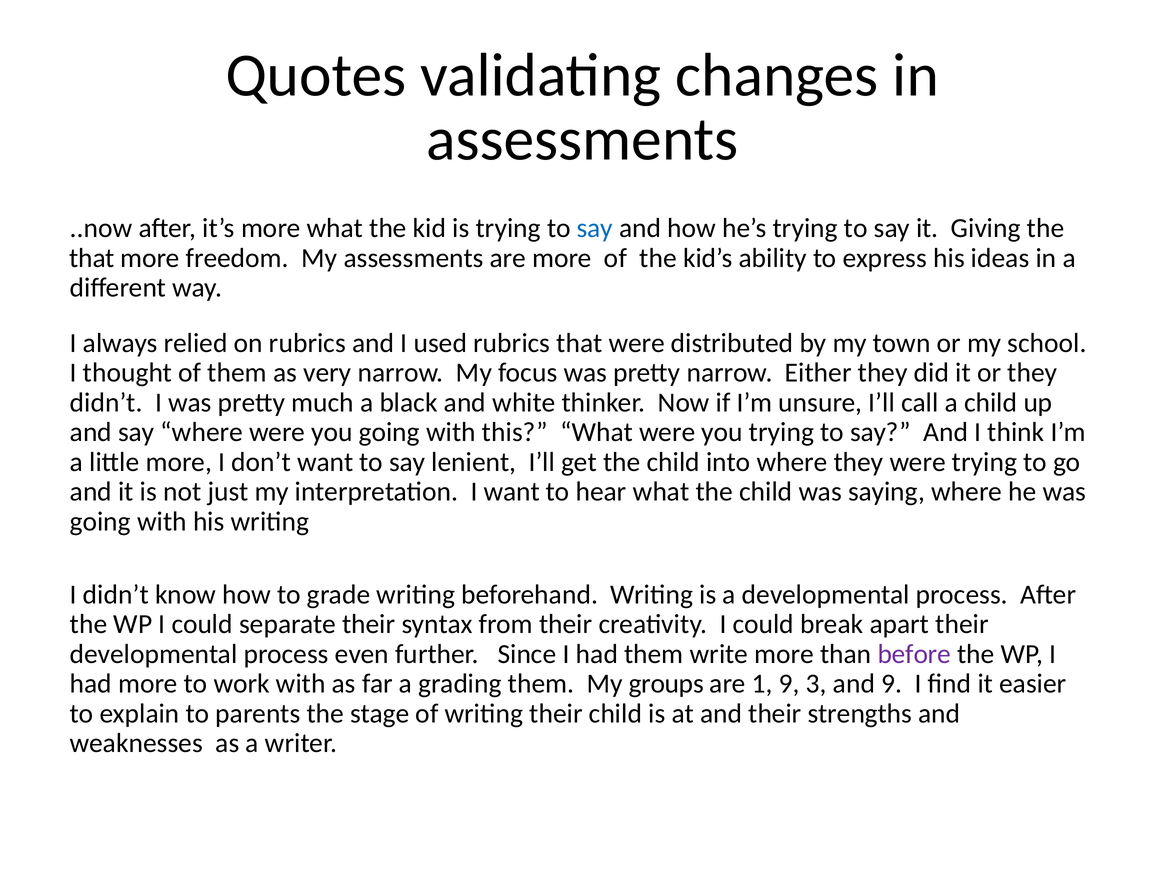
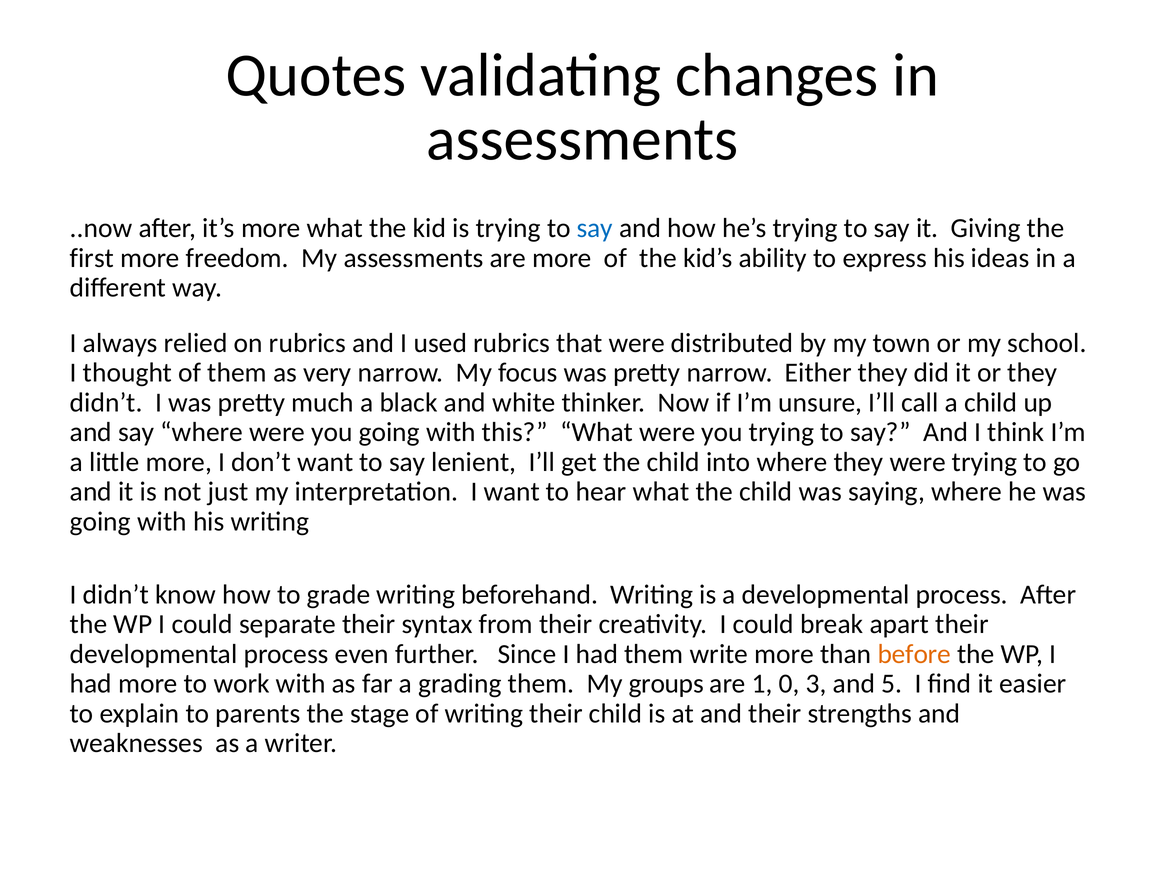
that: that -> first (92, 258)
before colour: purple -> orange (914, 654)
1 9: 9 -> 0 (789, 684)
and 9: 9 -> 5 (892, 684)
